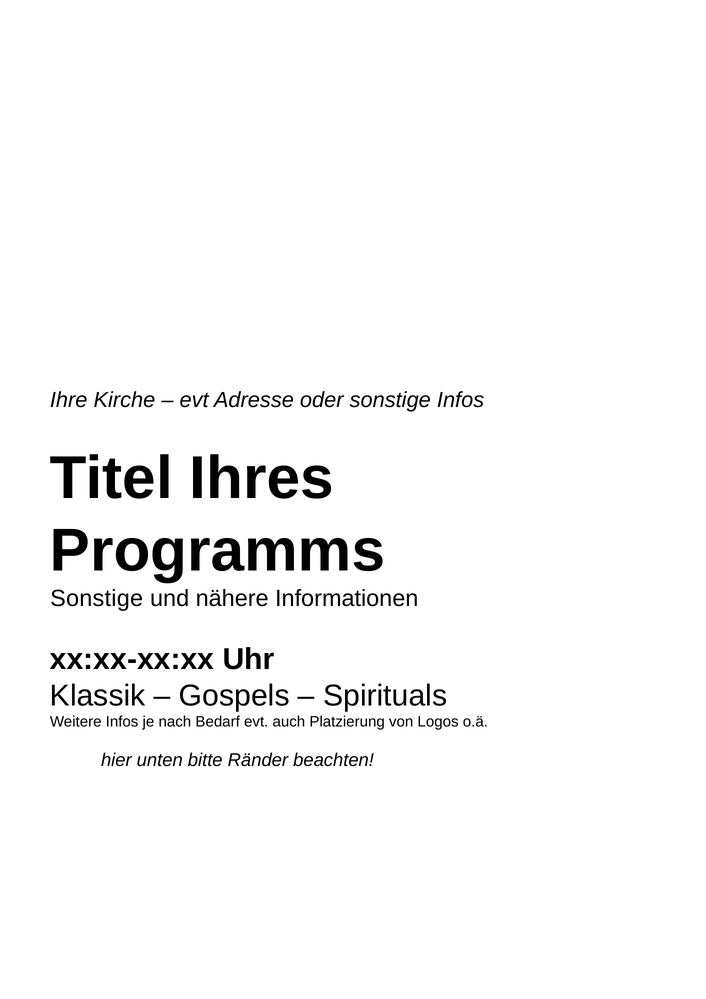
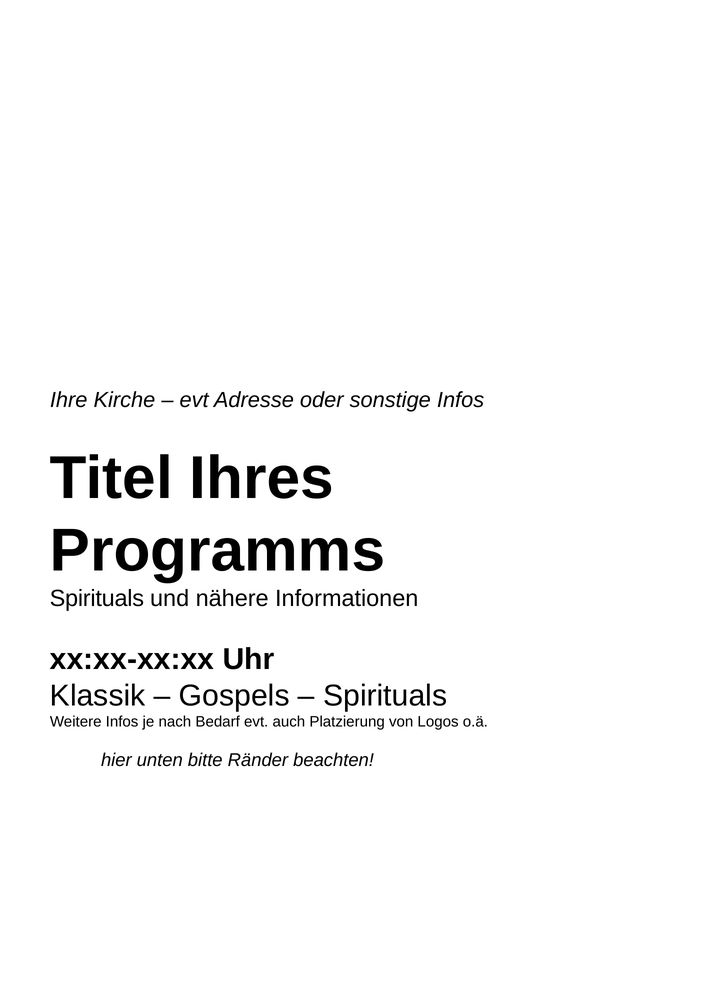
Sonstige: Sonstige -> Spirituals (97, 598)
